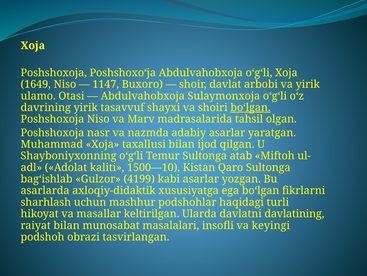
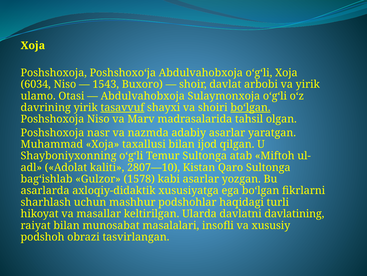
1649: 1649 -> 6034 (36, 84)
1147: 1147 -> 1543 (106, 84)
tasavvuf underline: none -> present (122, 107)
1500—10: 1500—10 -> 2807—10 (154, 167)
4199: 4199 -> 1578 (139, 179)
keyingi: keyingi -> xususiy (271, 225)
